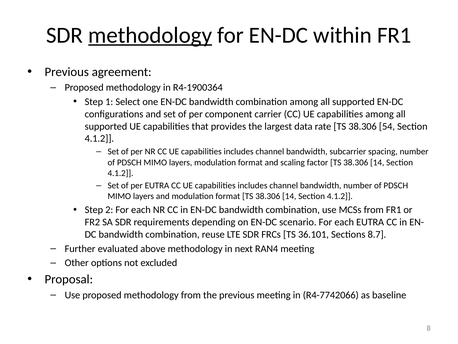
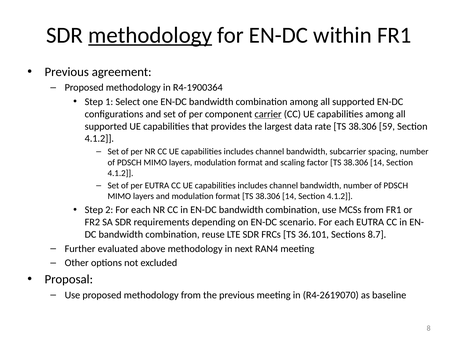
carrier underline: none -> present (268, 114)
54: 54 -> 59 (387, 126)
R4-7742066: R4-7742066 -> R4-2619070 (331, 295)
